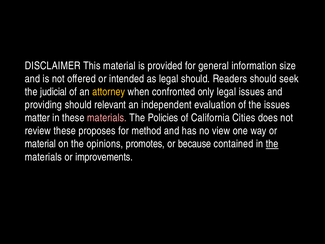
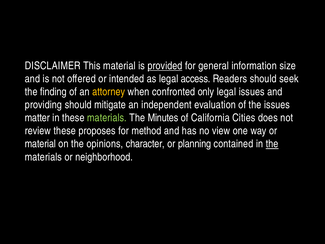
provided underline: none -> present (165, 66)
legal should: should -> access (196, 79)
judicial: judicial -> finding (53, 92)
relevant: relevant -> mitigate (110, 105)
materials colour: pink -> light green (107, 118)
Policies: Policies -> Minutes (163, 118)
promotes: promotes -> character (145, 144)
because: because -> planning (195, 144)
improvements: improvements -> neighborhood (104, 157)
